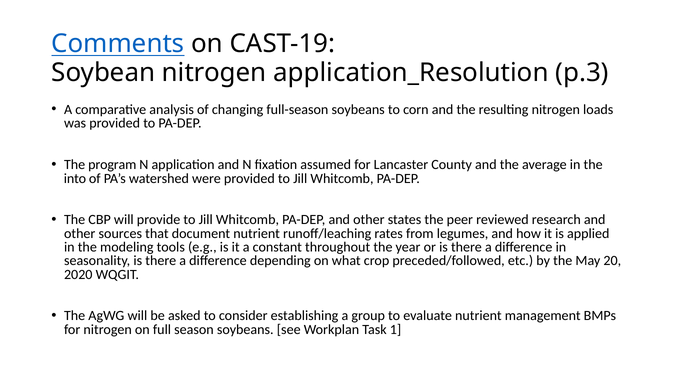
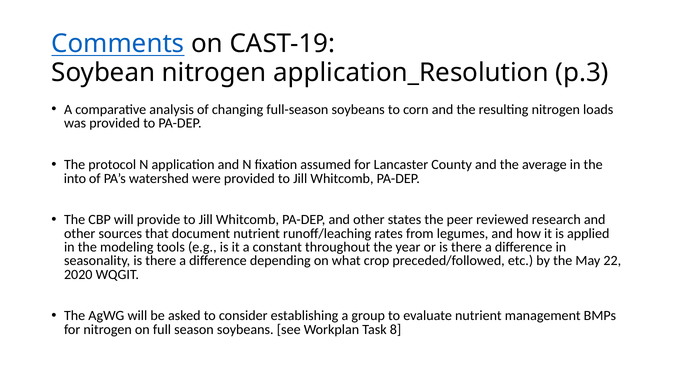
program: program -> protocol (112, 165)
20: 20 -> 22 (612, 261)
1: 1 -> 8 (396, 330)
